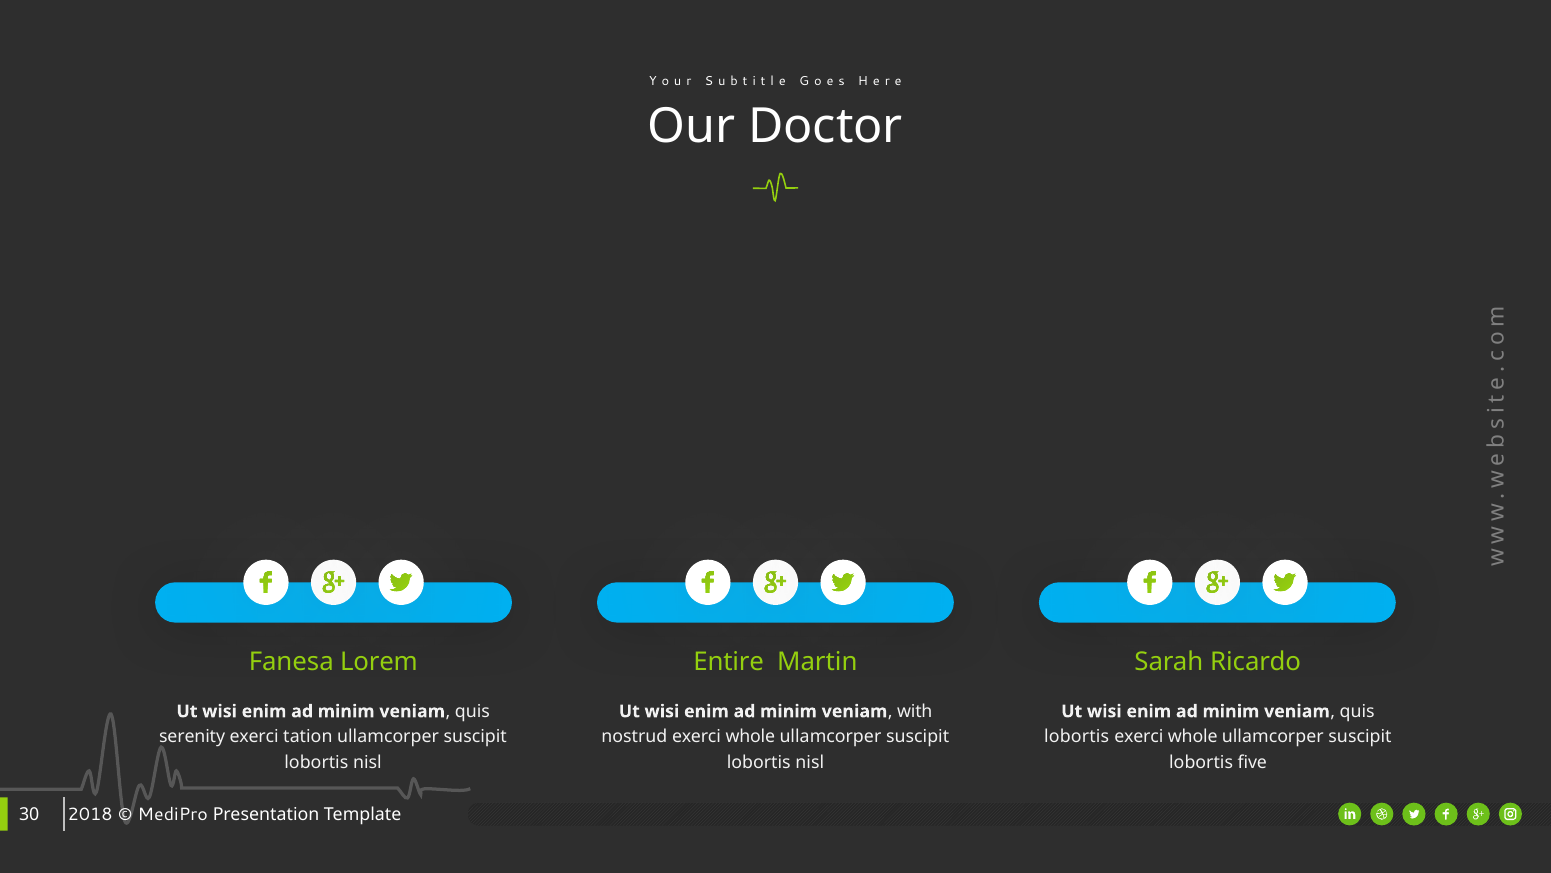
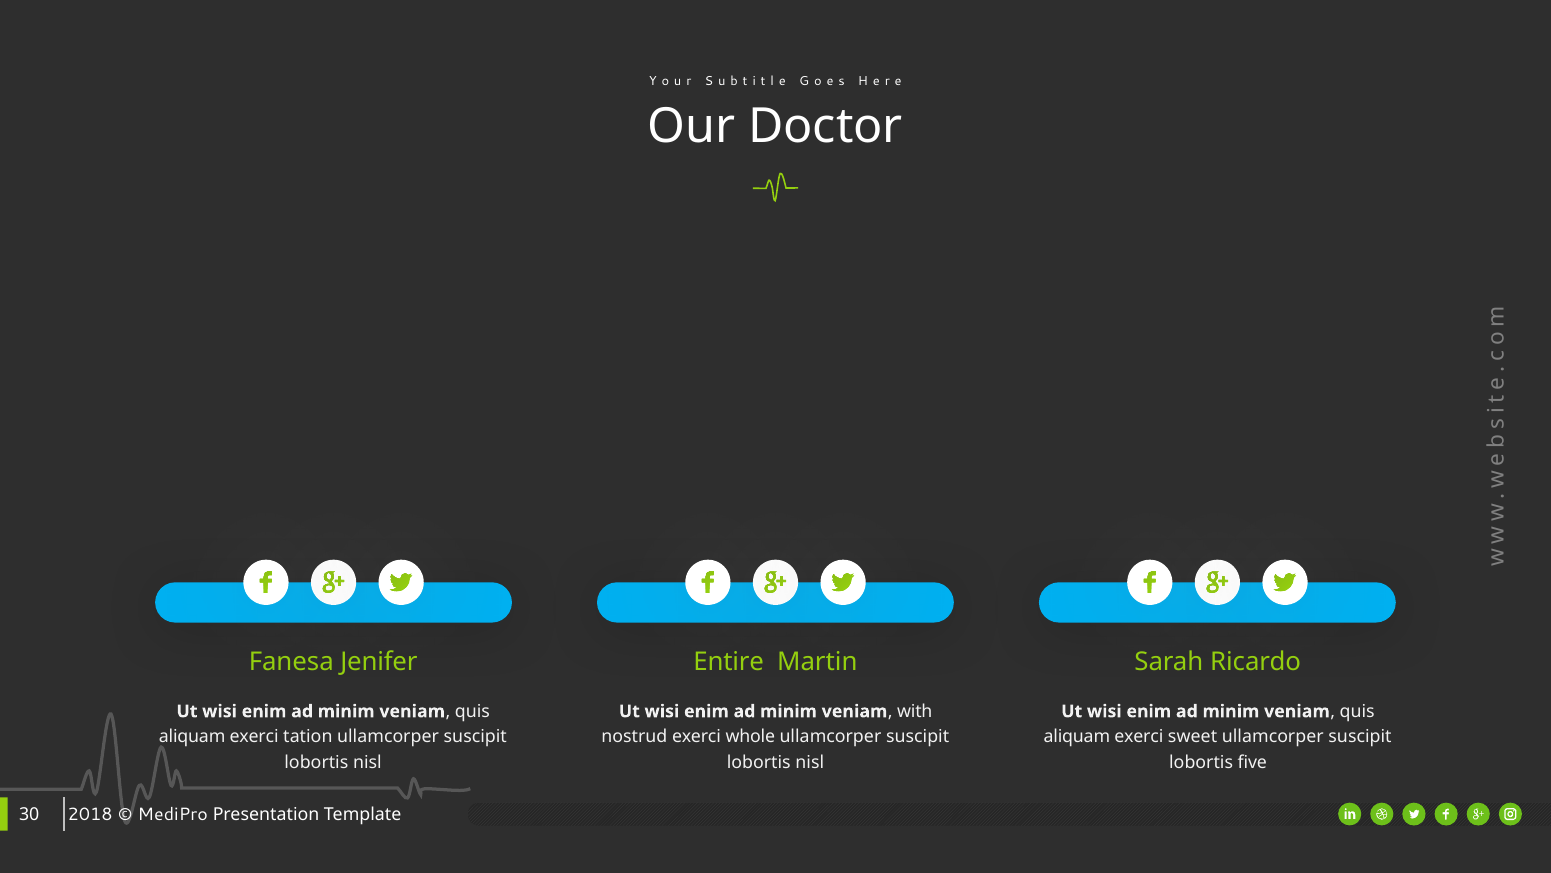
Lorem: Lorem -> Jenifer (379, 662)
serenity: serenity -> aliquam (192, 737)
lobortis: lobortis -> aliquam (1077, 737)
whole: whole -> sweet (1193, 737)
